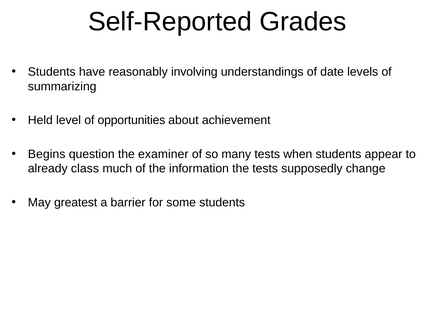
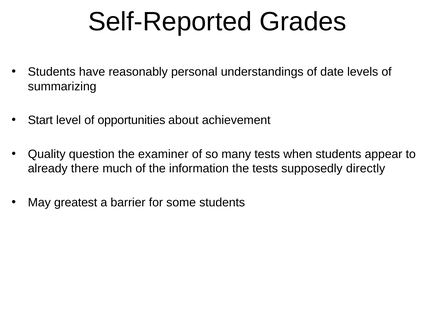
involving: involving -> personal (194, 72)
Held: Held -> Start (40, 120)
Begins: Begins -> Quality (47, 154)
class: class -> there (85, 169)
change: change -> directly (366, 169)
